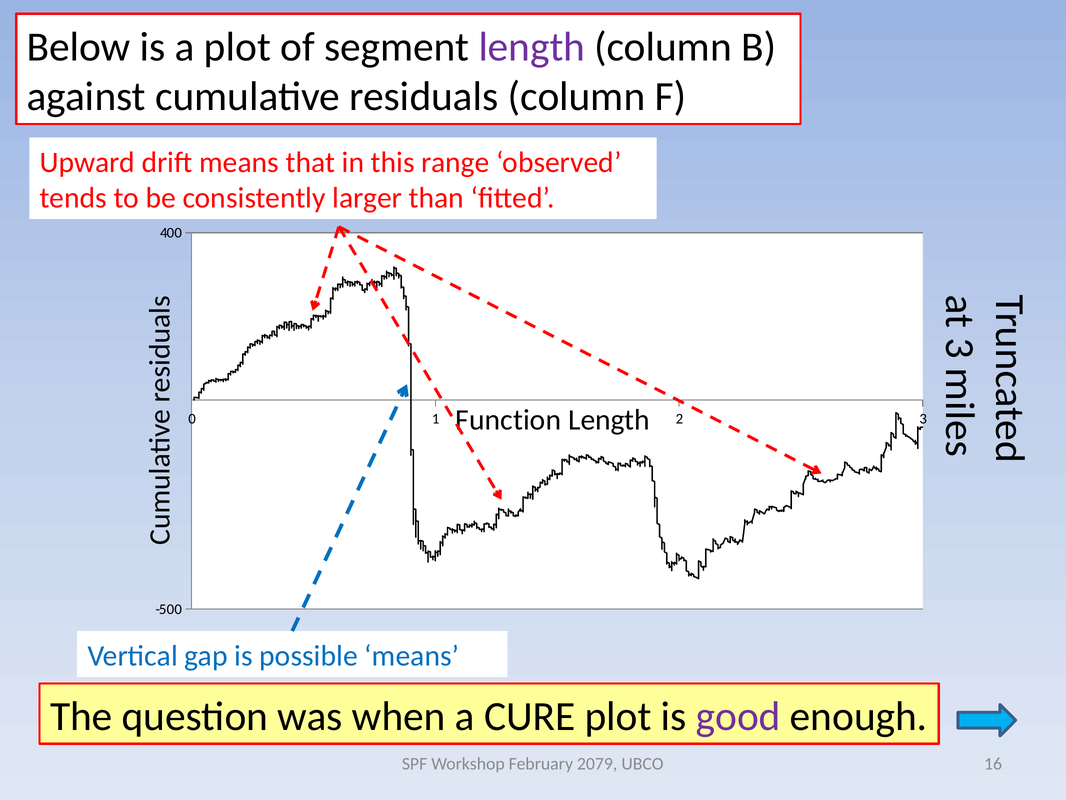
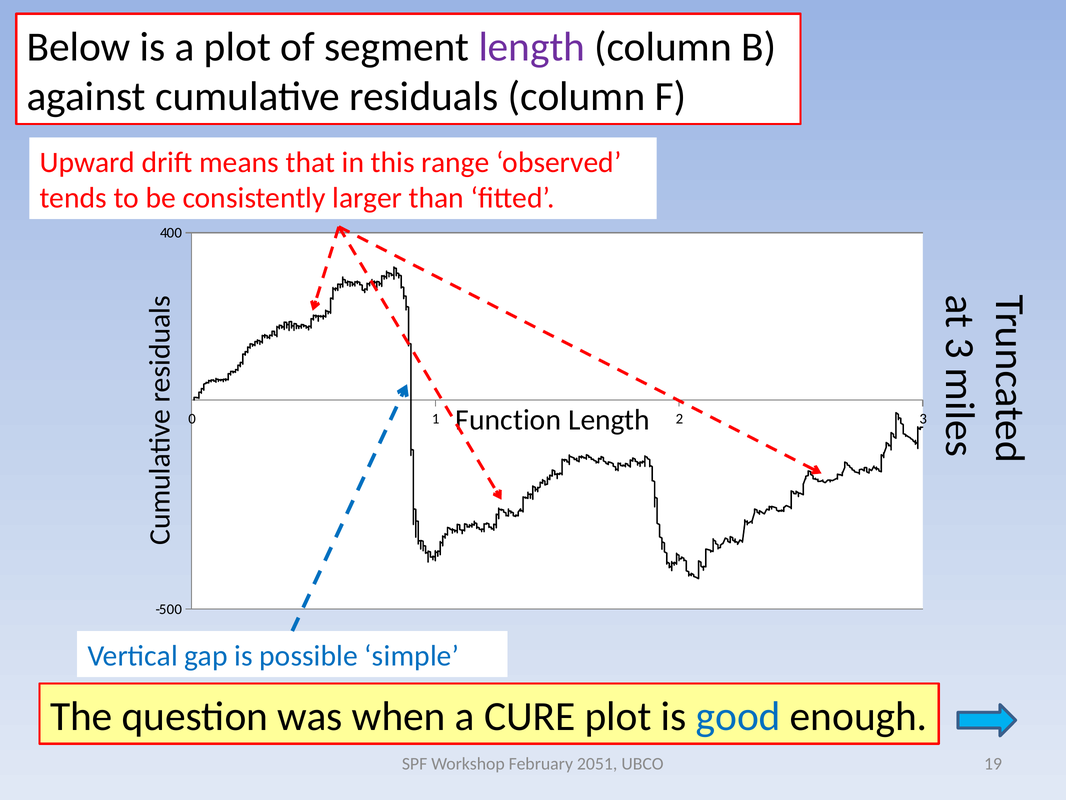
possible means: means -> simple (412, 656)
good colour: purple -> blue (738, 716)
2079: 2079 -> 2051 (597, 763)
16: 16 -> 19 (993, 763)
